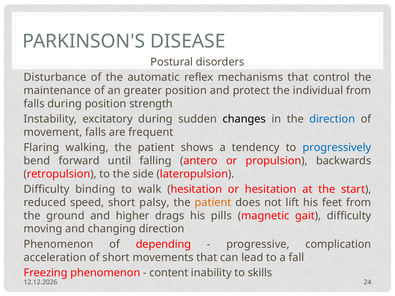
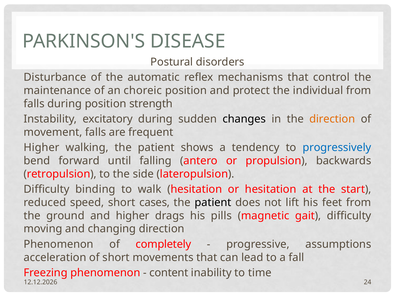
greater: greater -> choreic (143, 91)
direction colour: blue -> orange (332, 119)
Flaring: Flaring -> Higher (42, 148)
palsy: palsy -> cases (155, 203)
patient colour: orange -> black (213, 203)
depending: depending -> completely (163, 244)
complication: complication -> assumptions (338, 244)
skills: skills -> time (260, 273)
